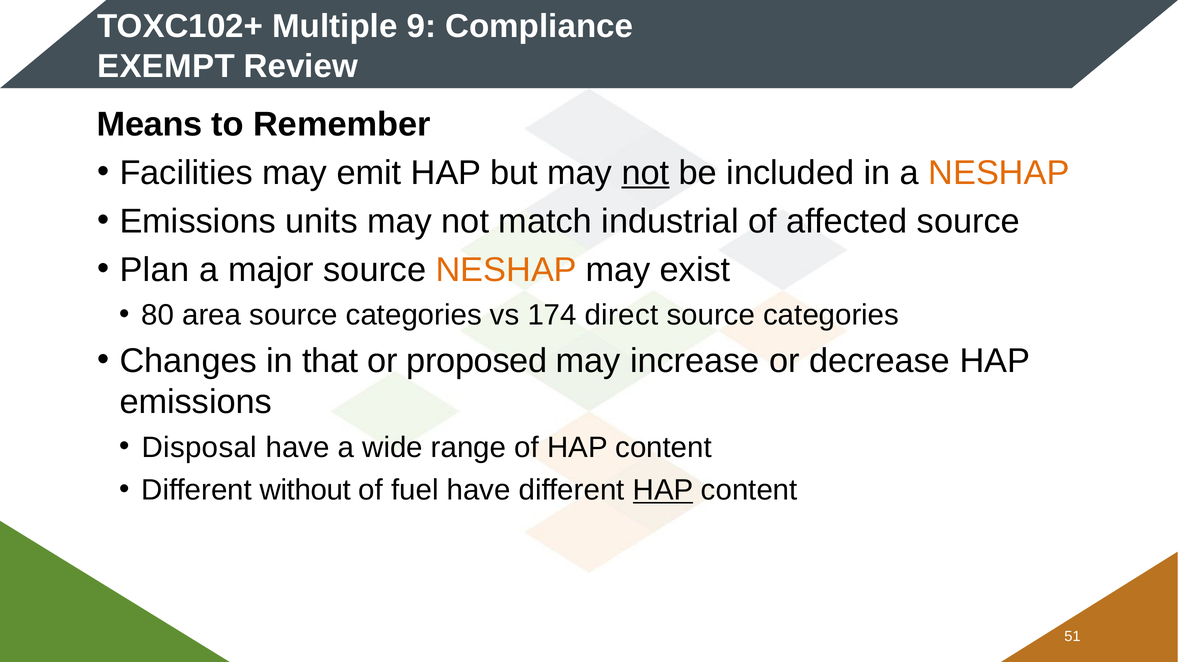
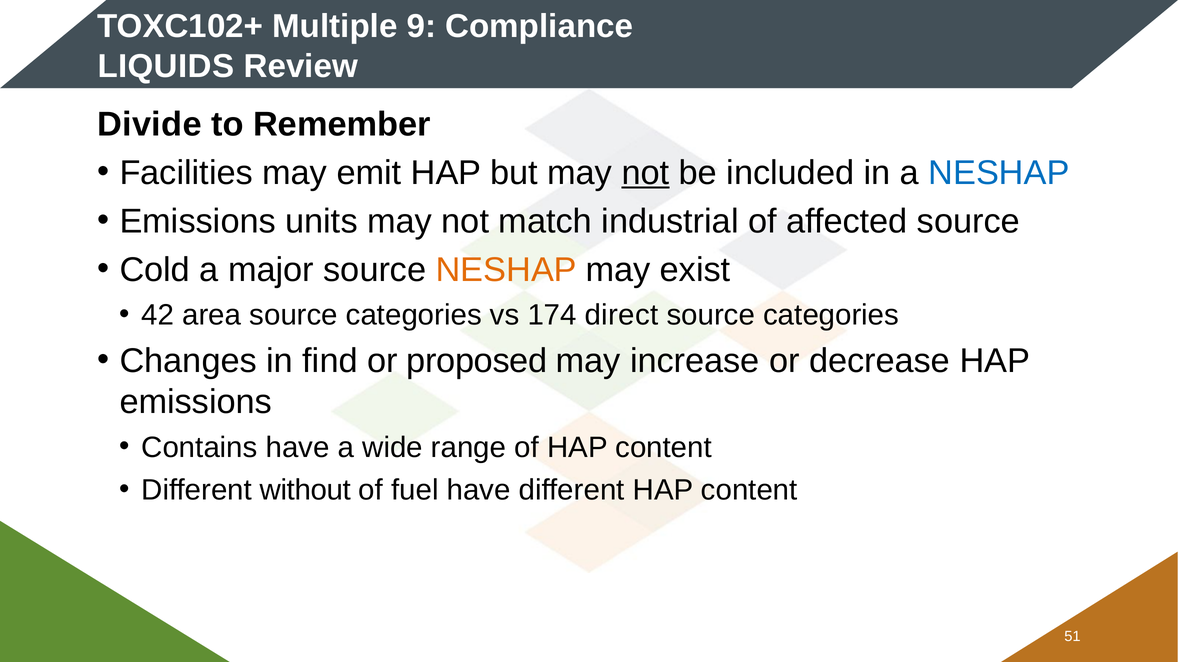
EXEMPT: EXEMPT -> LIQUIDS (166, 66)
Means: Means -> Divide (149, 125)
NESHAP colour: orange -> blue (999, 173)
Plan: Plan -> Cold (155, 270)
80: 80 -> 42 (158, 315)
that: that -> find (330, 361)
Disposal: Disposal -> Contains (199, 448)
HAP underline: present -> none (663, 491)
